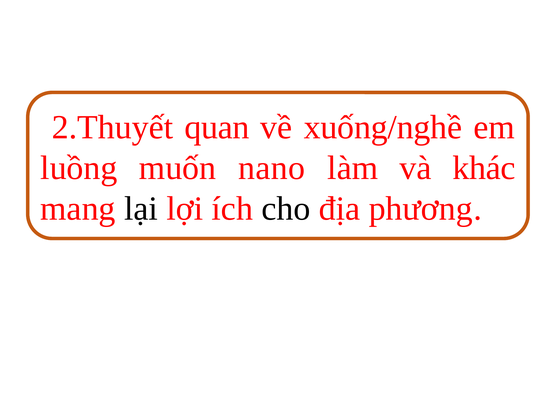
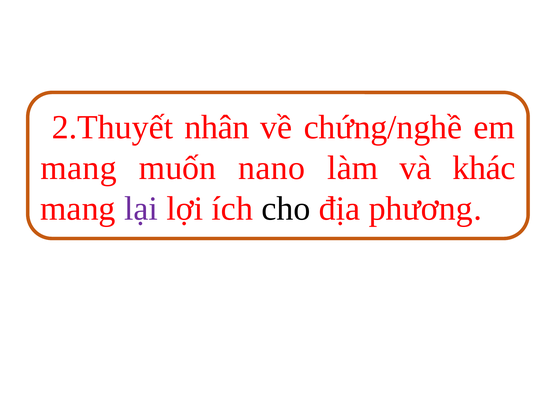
quan: quan -> nhân (217, 127)
xuống/nghề: xuống/nghề -> chứng/nghề (383, 127)
luồng: luồng -> mang (79, 168)
lại colour: black -> purple (141, 209)
